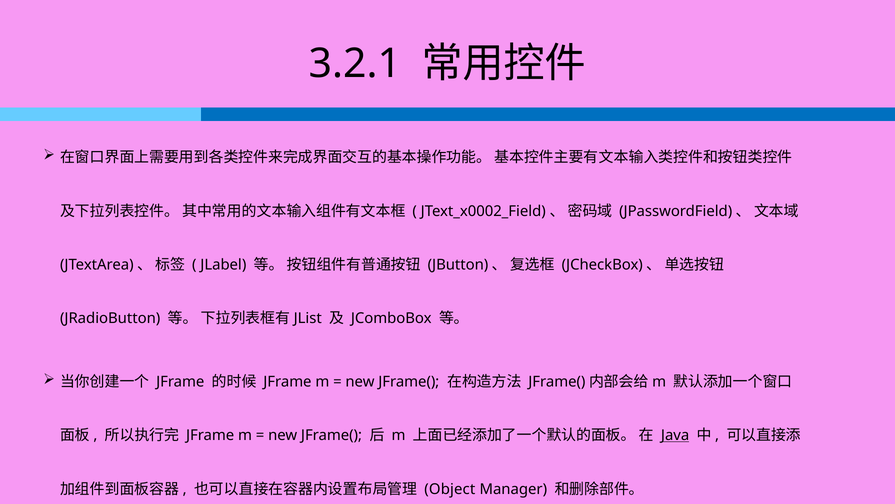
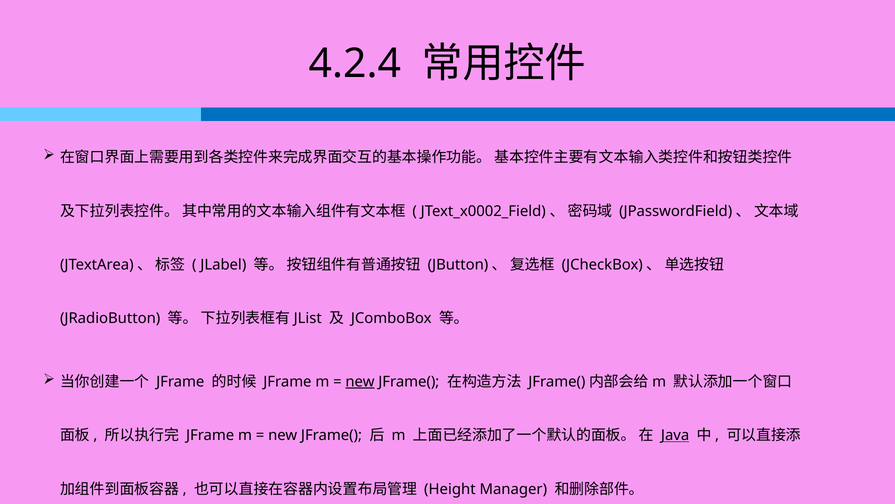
3.2.1: 3.2.1 -> 4.2.4 (355, 64)
new underline: none -> present (360, 381)
Object: Object -> Height (450, 489)
